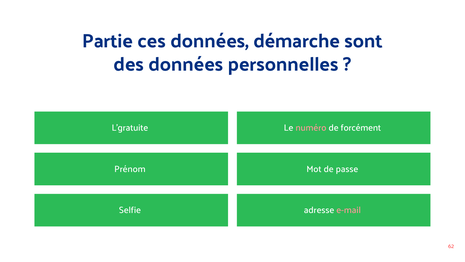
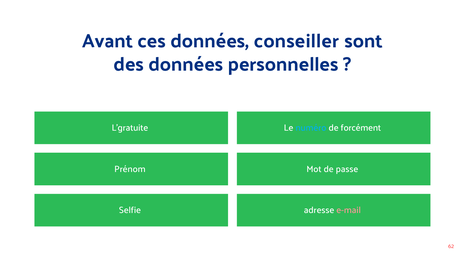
Partie: Partie -> Avant (107, 41)
démarche: démarche -> conseiller (297, 41)
numéro colour: pink -> light blue (311, 128)
